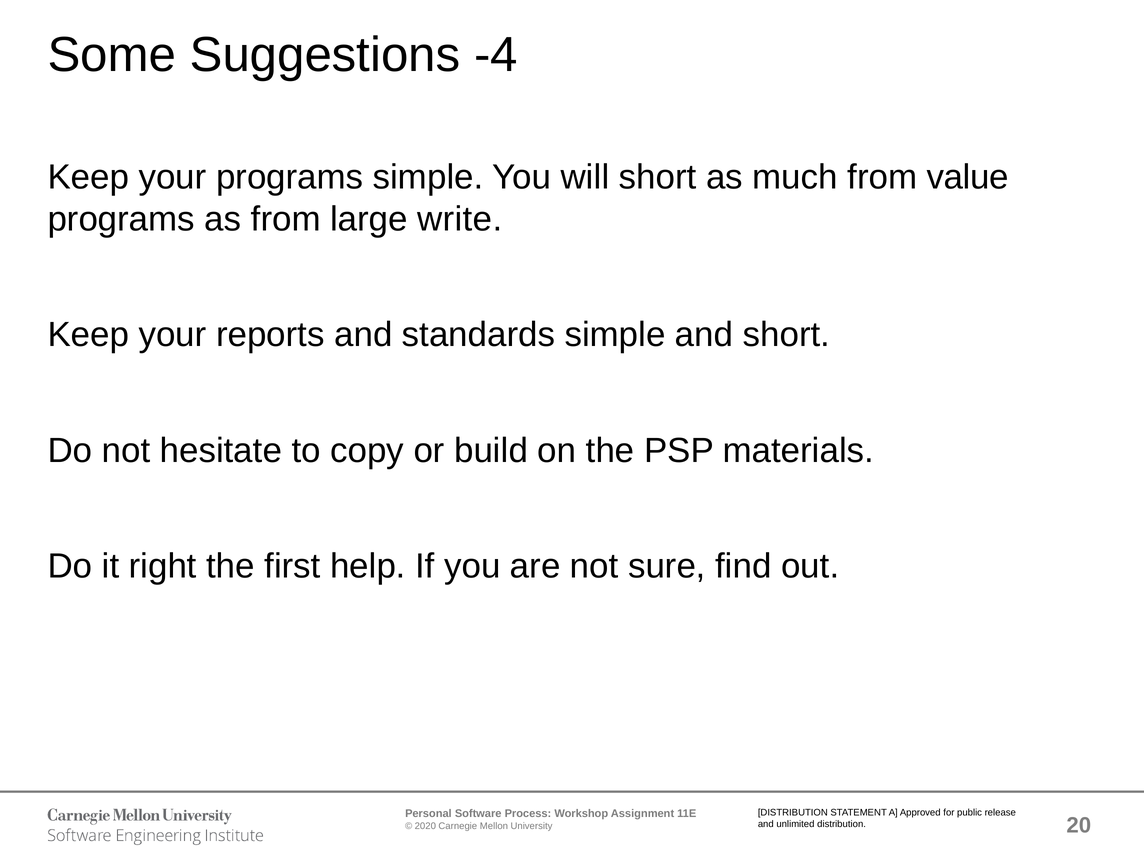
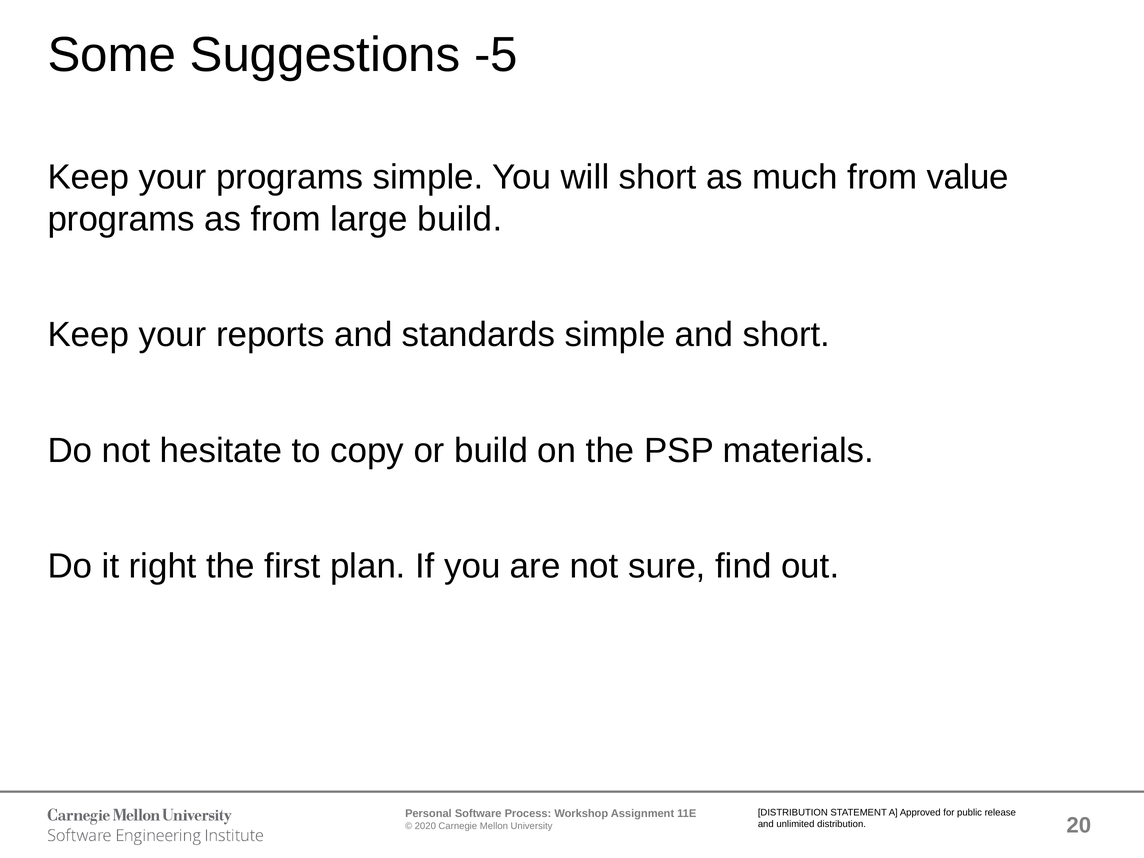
-4: -4 -> -5 (496, 55)
large write: write -> build (460, 219)
help: help -> plan (368, 566)
